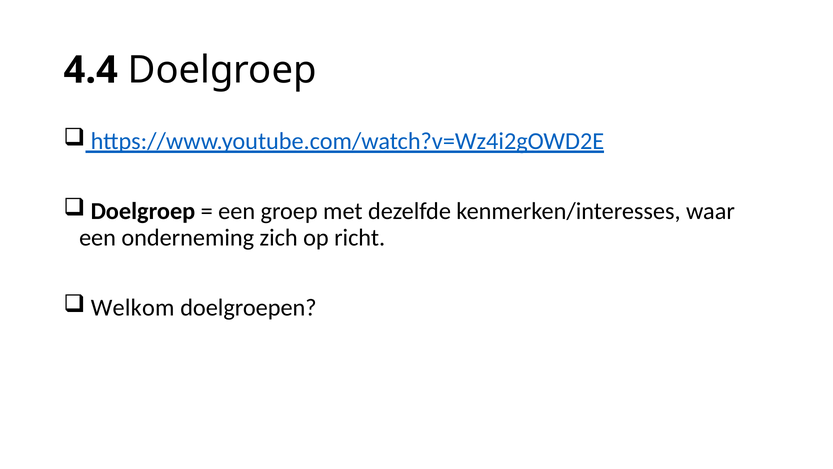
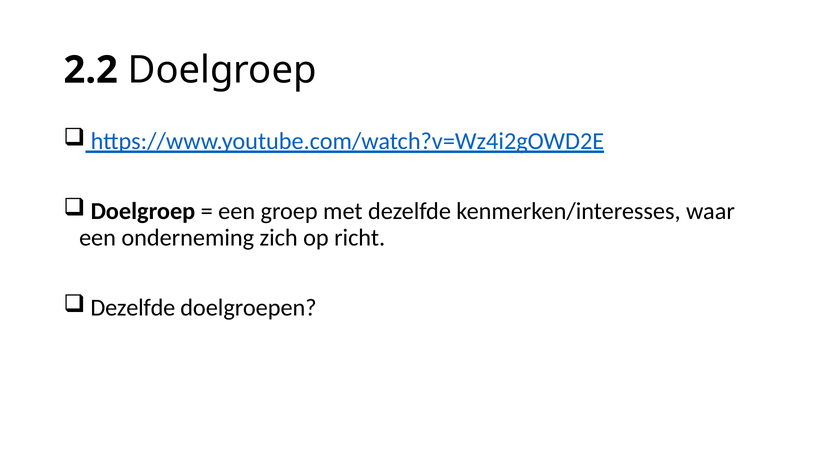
4.4: 4.4 -> 2.2 (91, 70)
Welkom: Welkom -> Dezelfde (133, 307)
